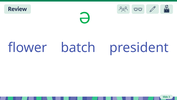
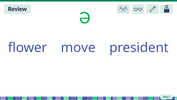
batch: batch -> move (78, 47)
